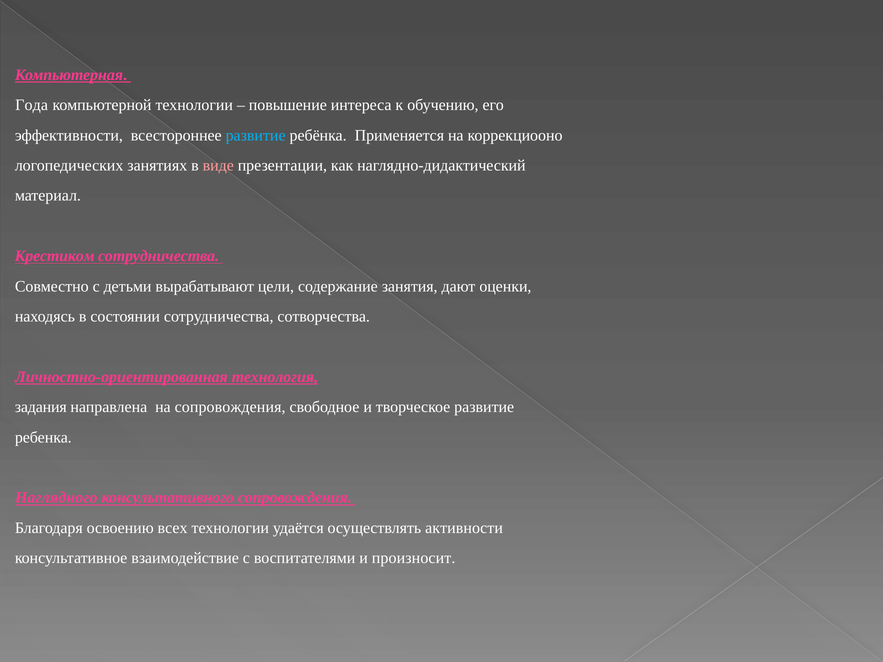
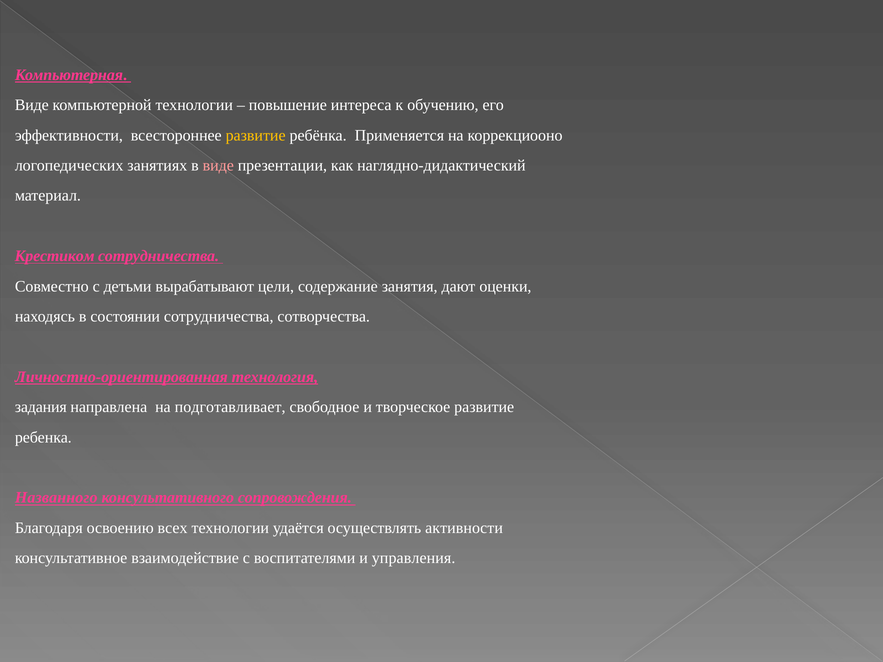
Года: Года -> Виде (32, 105)
развитие colour: light blue -> yellow (256, 135)
на сопровождения: сопровождения -> подготавливает (230, 407)
Наглядного: Наглядного -> Названного (56, 498)
произносит: произносит -> управления (414, 558)
